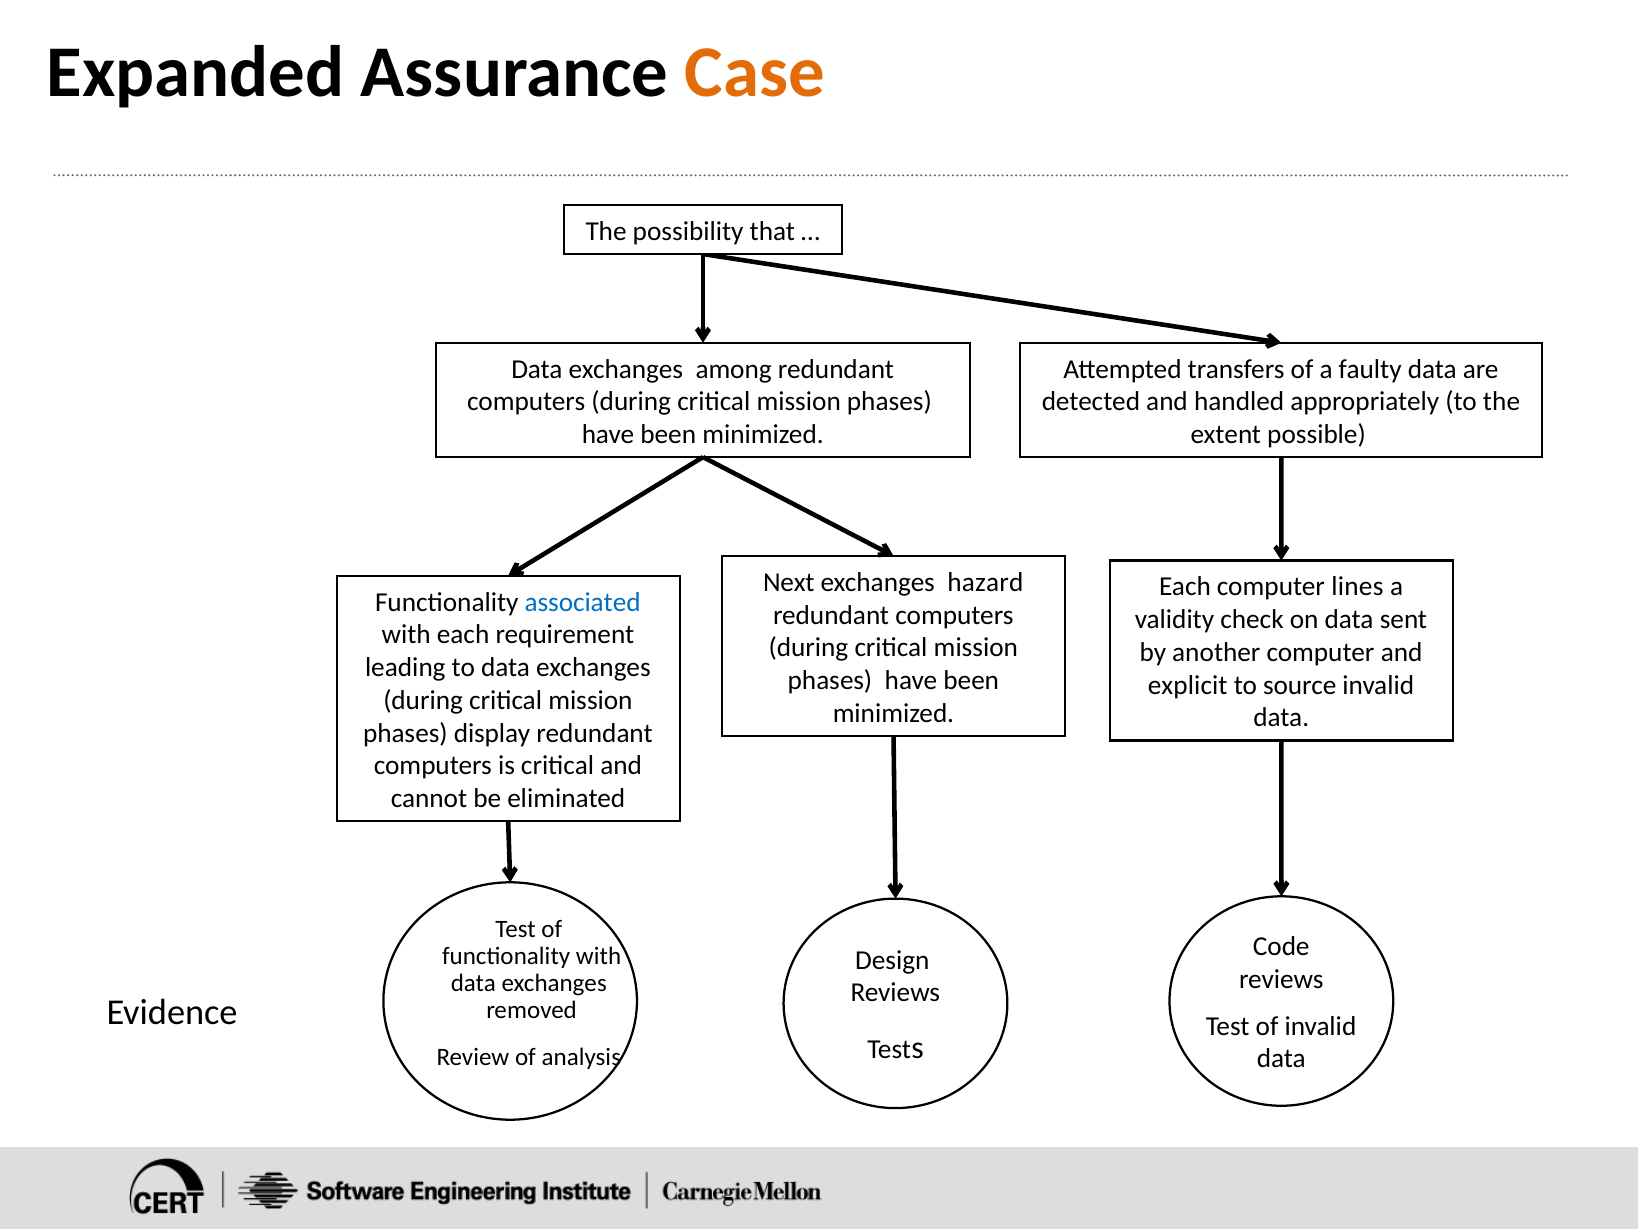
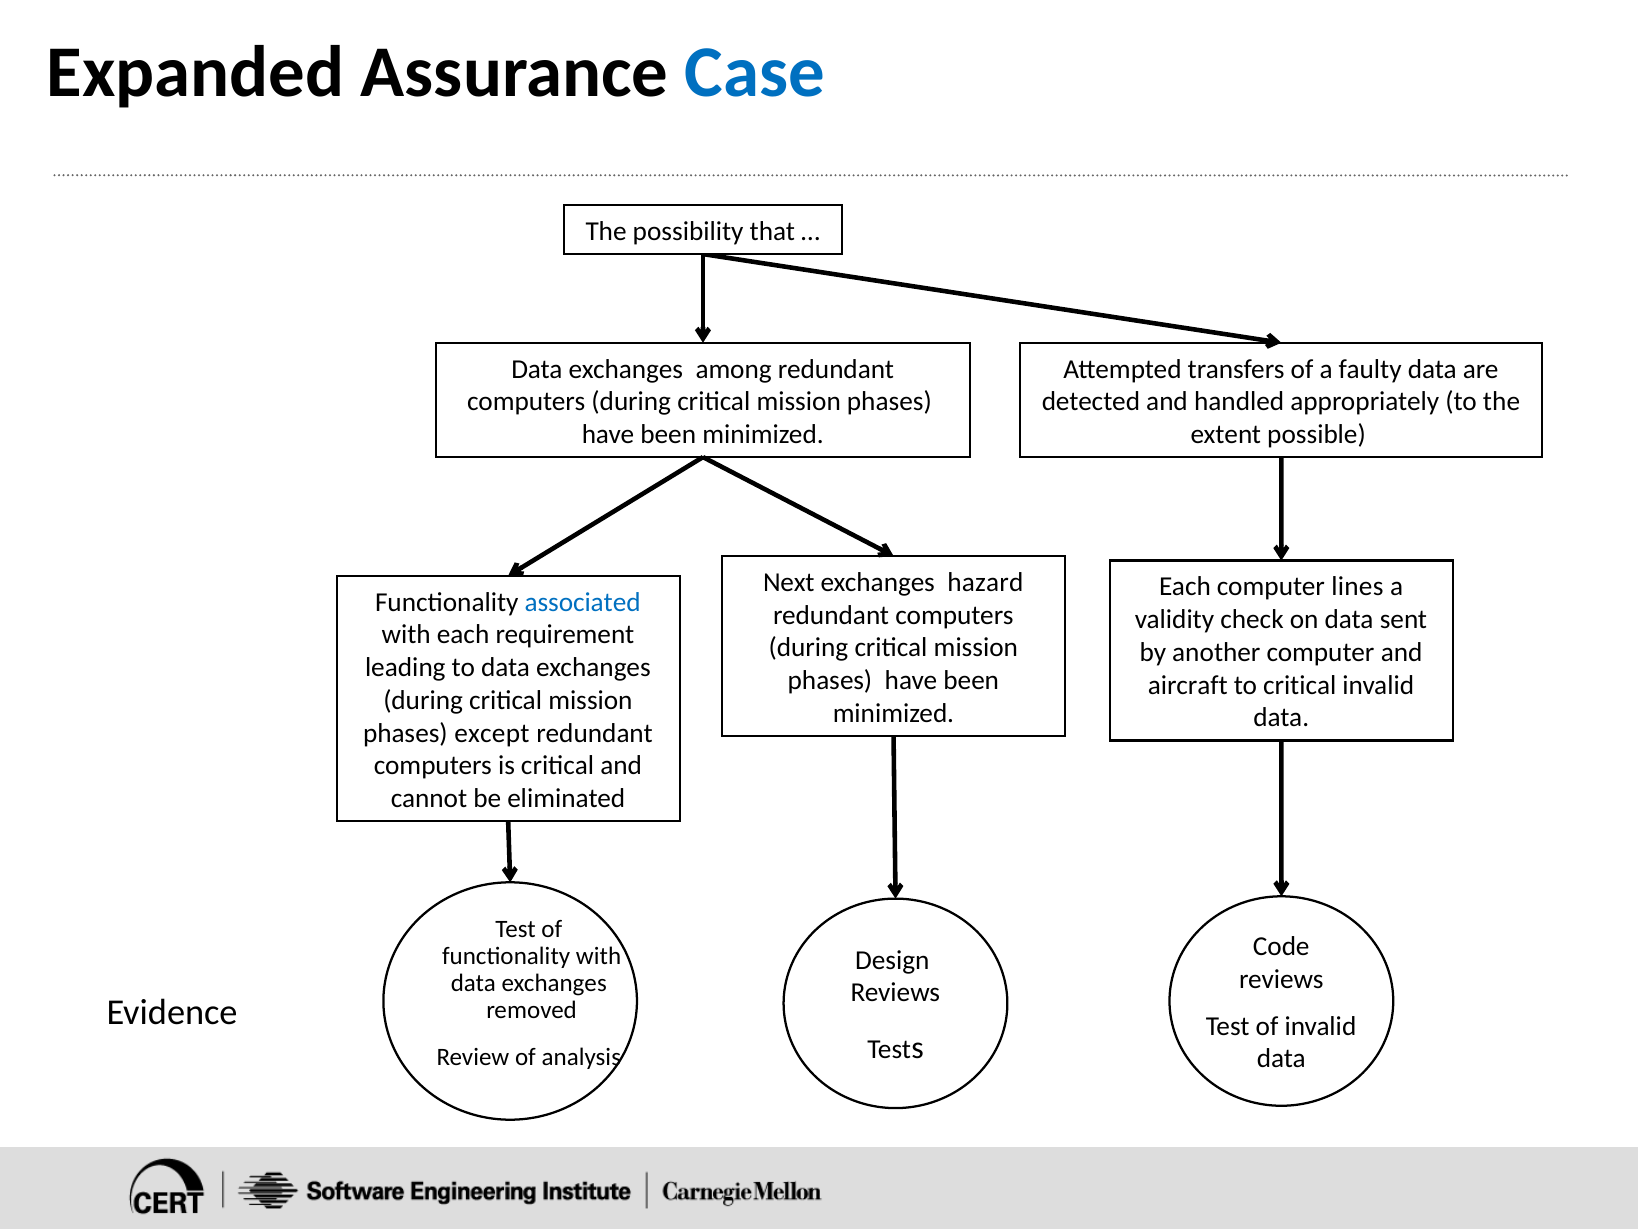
Case colour: orange -> blue (755, 73)
explicit: explicit -> aircraft (1188, 685)
to source: source -> critical (1300, 685)
display: display -> except (492, 733)
